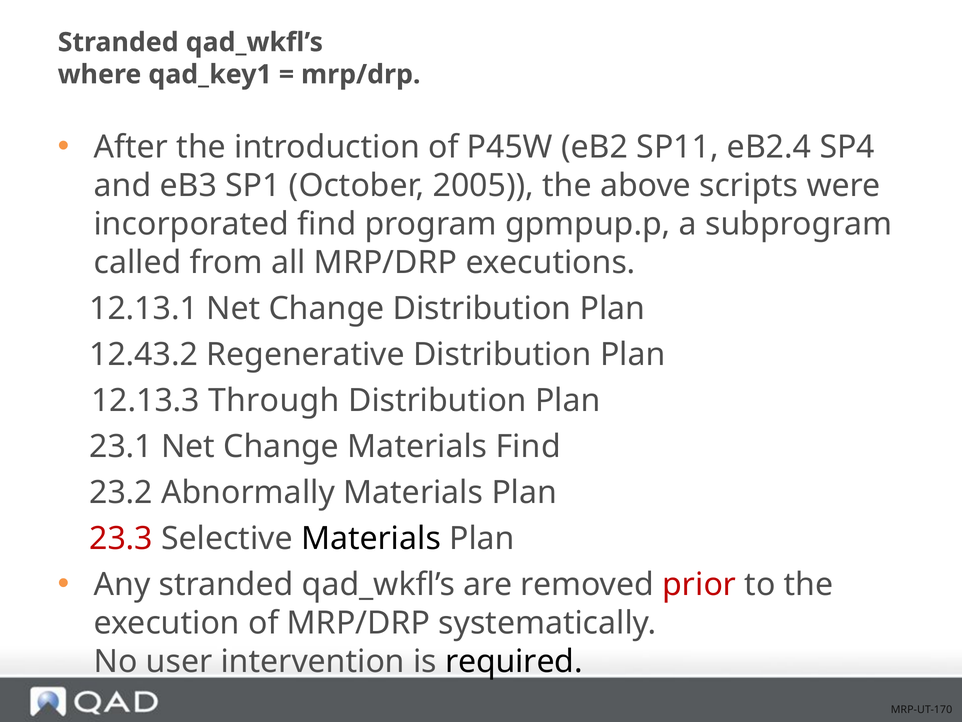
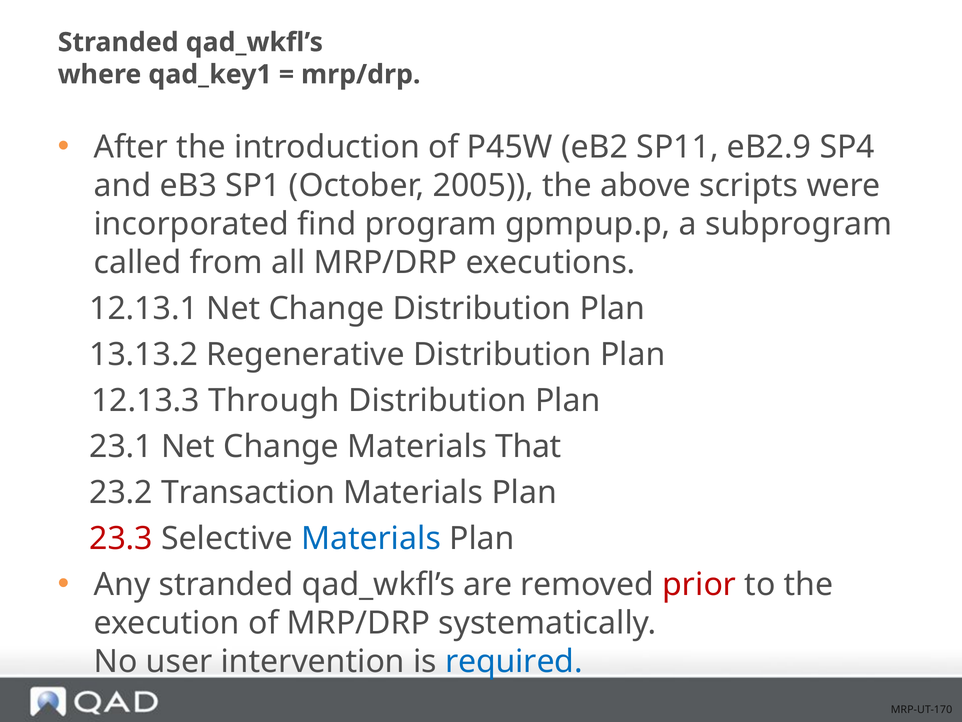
eB2.4: eB2.4 -> eB2.9 (769, 147)
12.43.2: 12.43.2 -> 13.13.2 (144, 355)
Materials Find: Find -> That (528, 447)
Abnormally: Abnormally -> Transaction (248, 492)
Materials colour: black -> blue (371, 538)
required colour: black -> blue (514, 661)
